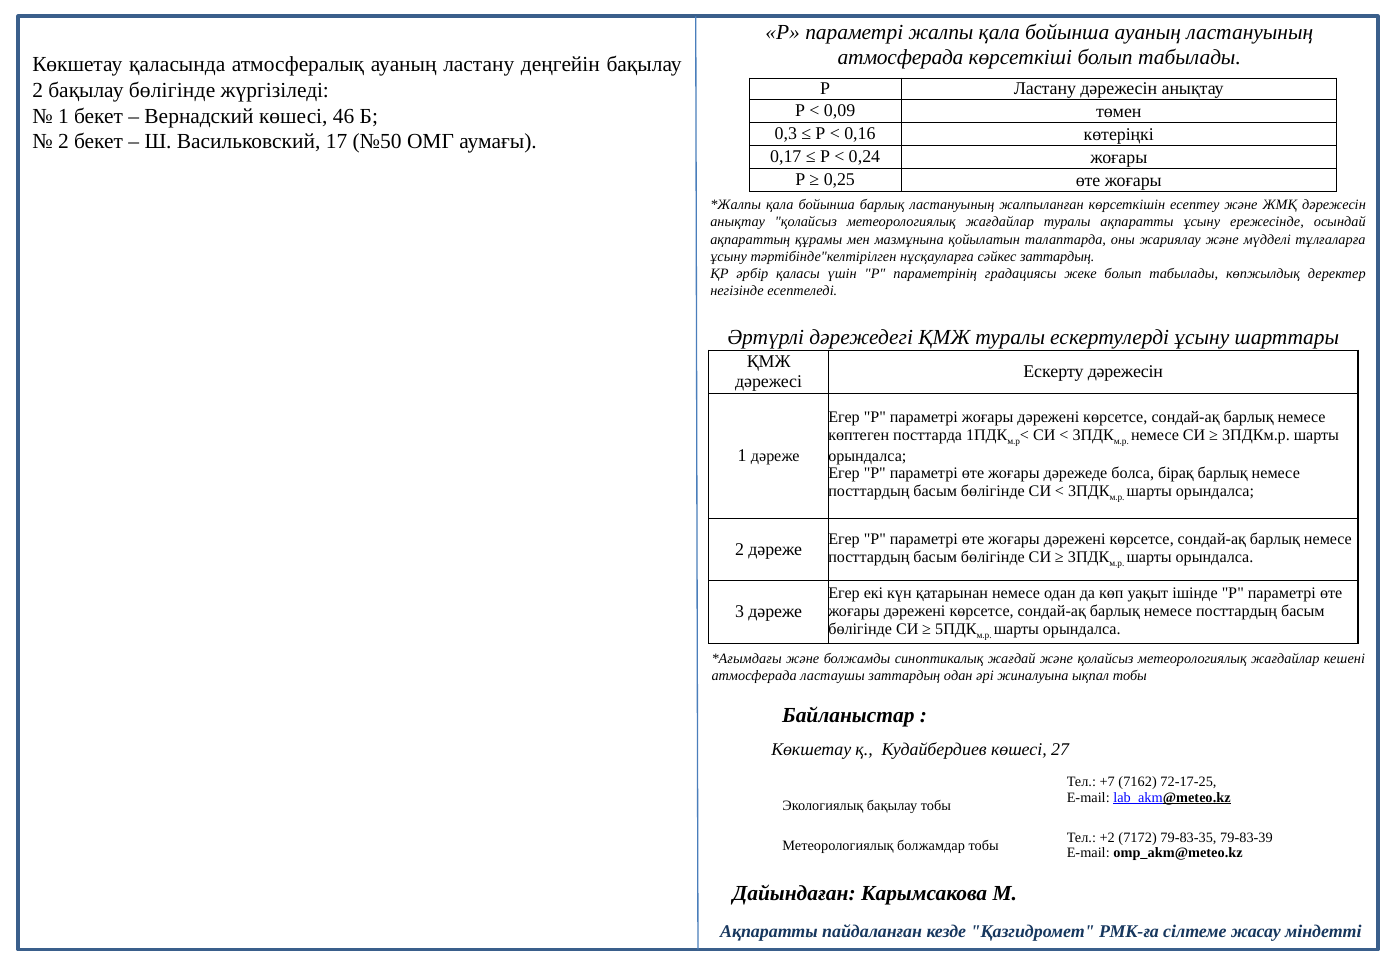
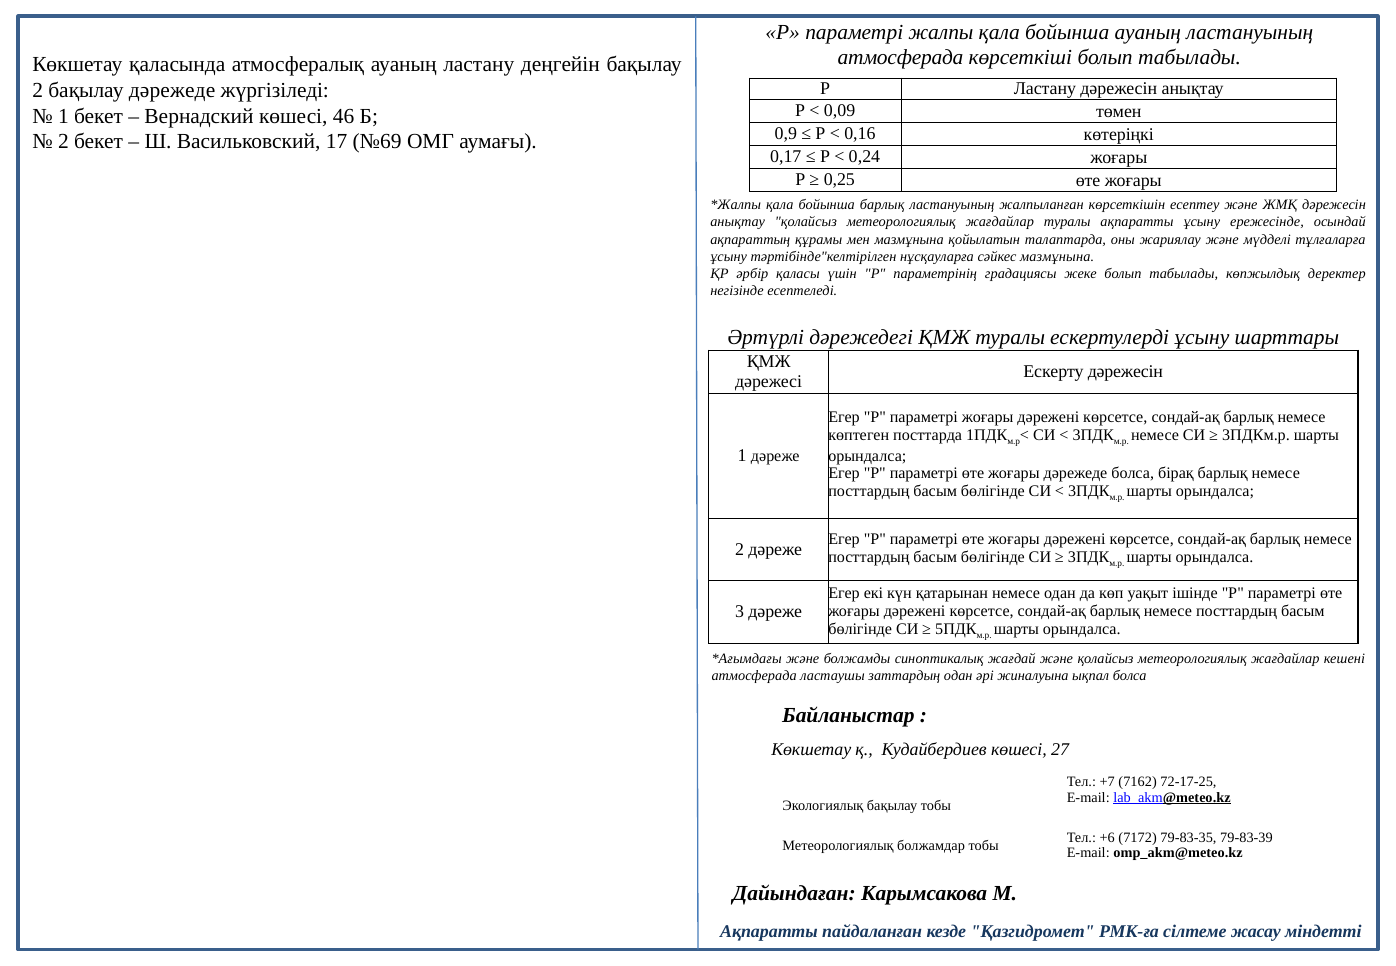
бақылау бөлігінде: бөлігінде -> дәрежеде (172, 90)
0,3: 0,3 -> 0,9 (786, 134)
№50: №50 -> №69 (377, 142)
сәйкес заттардың: заттардың -> мазмұнына (1057, 257)
ықпал тобы: тобы -> болса (1130, 676)
+2: +2 -> +6 (1107, 838)
